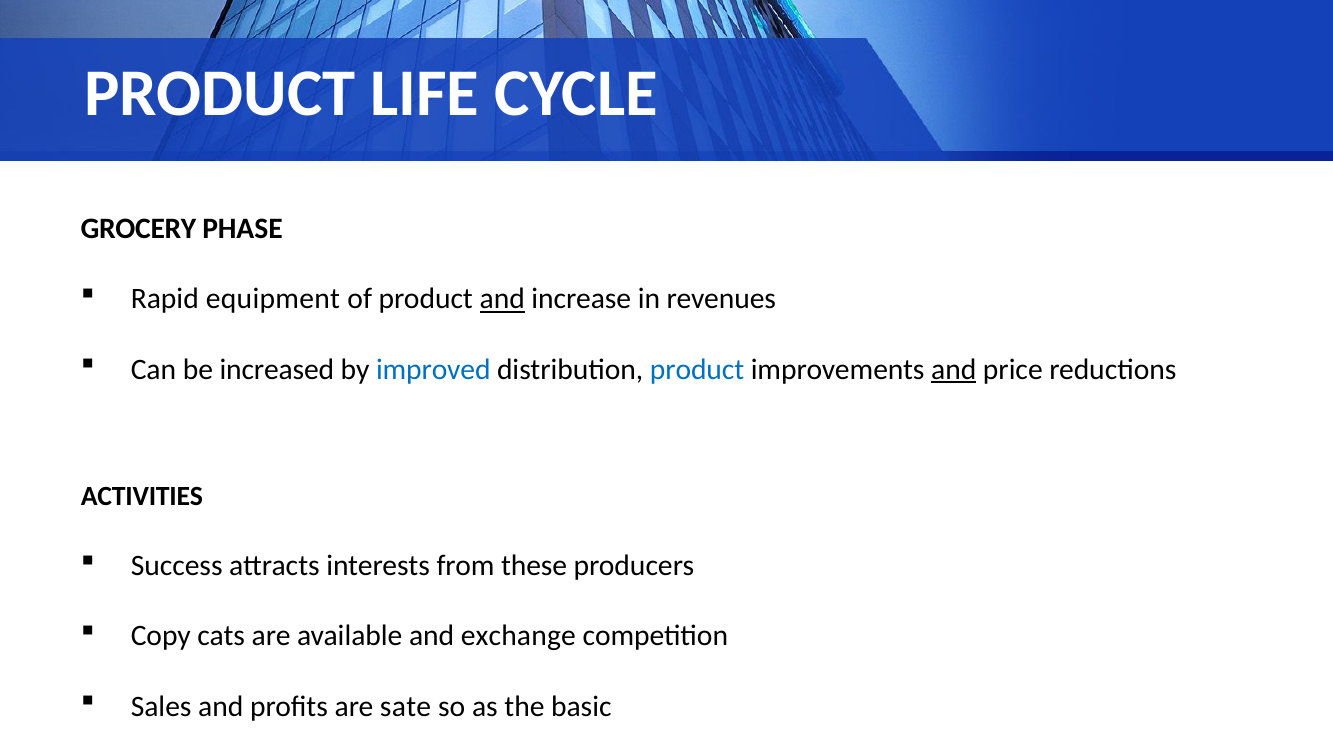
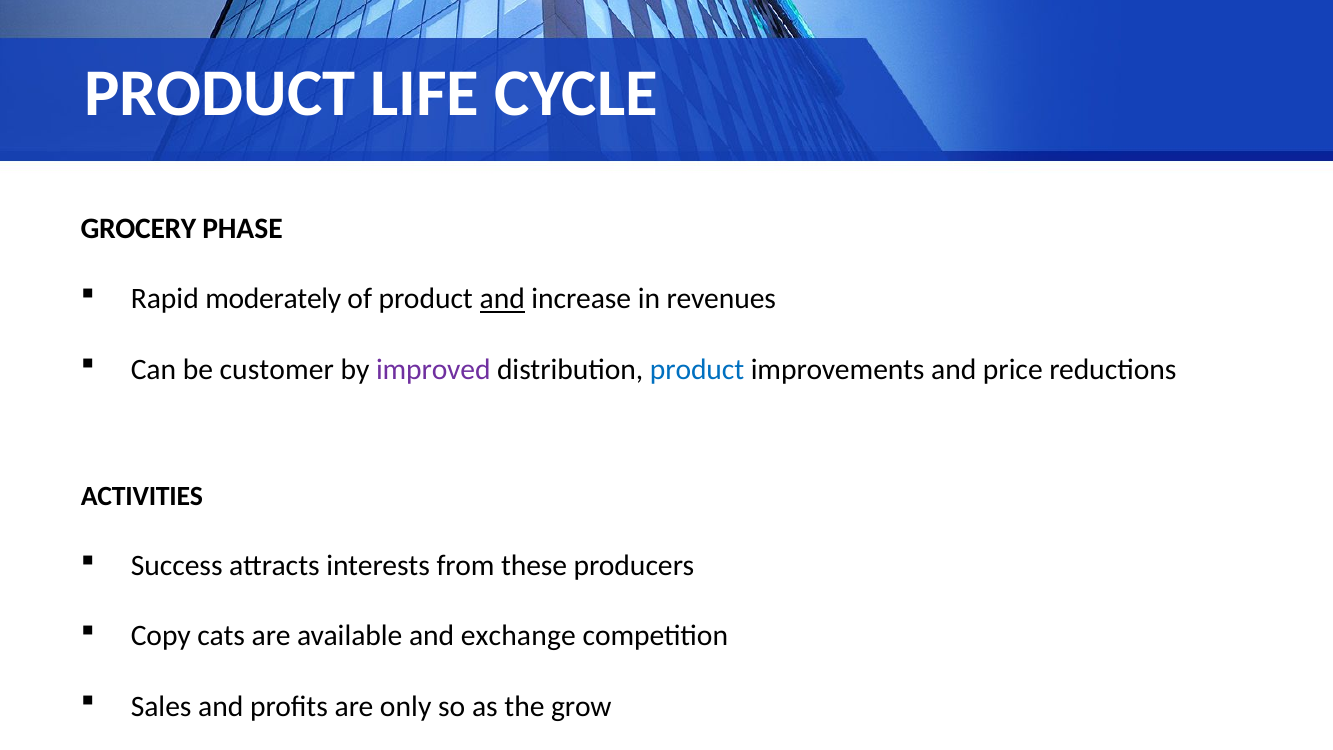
equipment: equipment -> moderately (273, 299)
increased: increased -> customer (277, 369)
improved colour: blue -> purple (433, 369)
and underline: present -> none (954, 369)
sate: sate -> only (406, 706)
basic: basic -> grow (581, 706)
